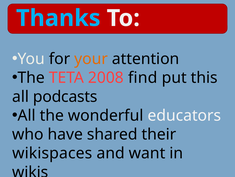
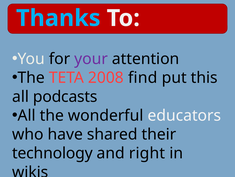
your colour: orange -> purple (91, 59)
wikispaces: wikispaces -> technology (52, 153)
want: want -> right (147, 153)
